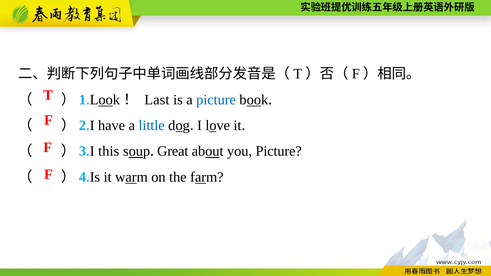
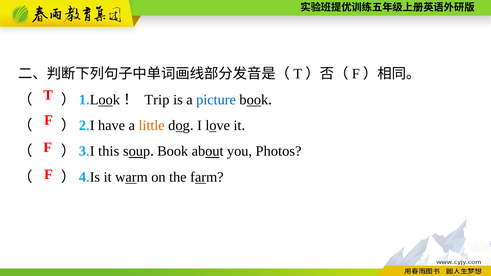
Last: Last -> Trip (157, 100)
little colour: blue -> orange (152, 126)
Great: Great -> Book (173, 151)
you Picture: Picture -> Photos (279, 151)
